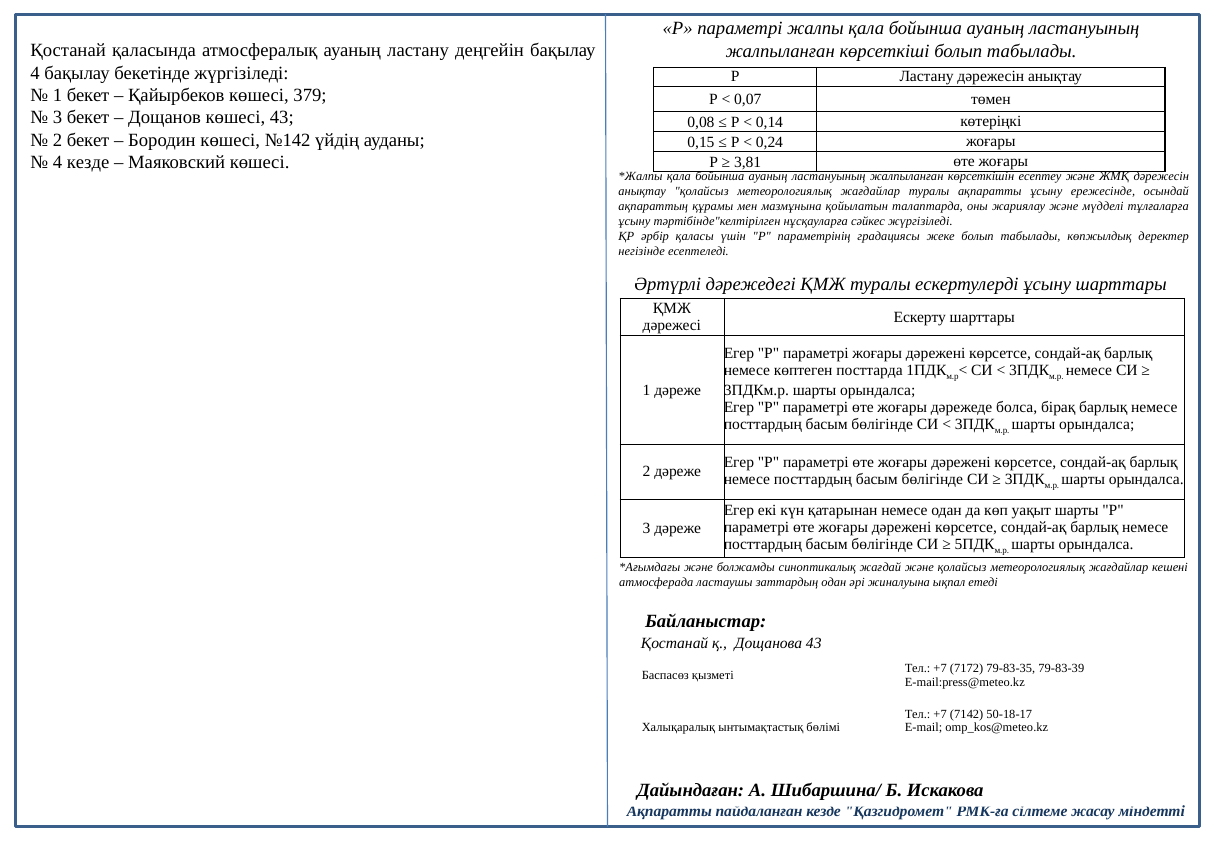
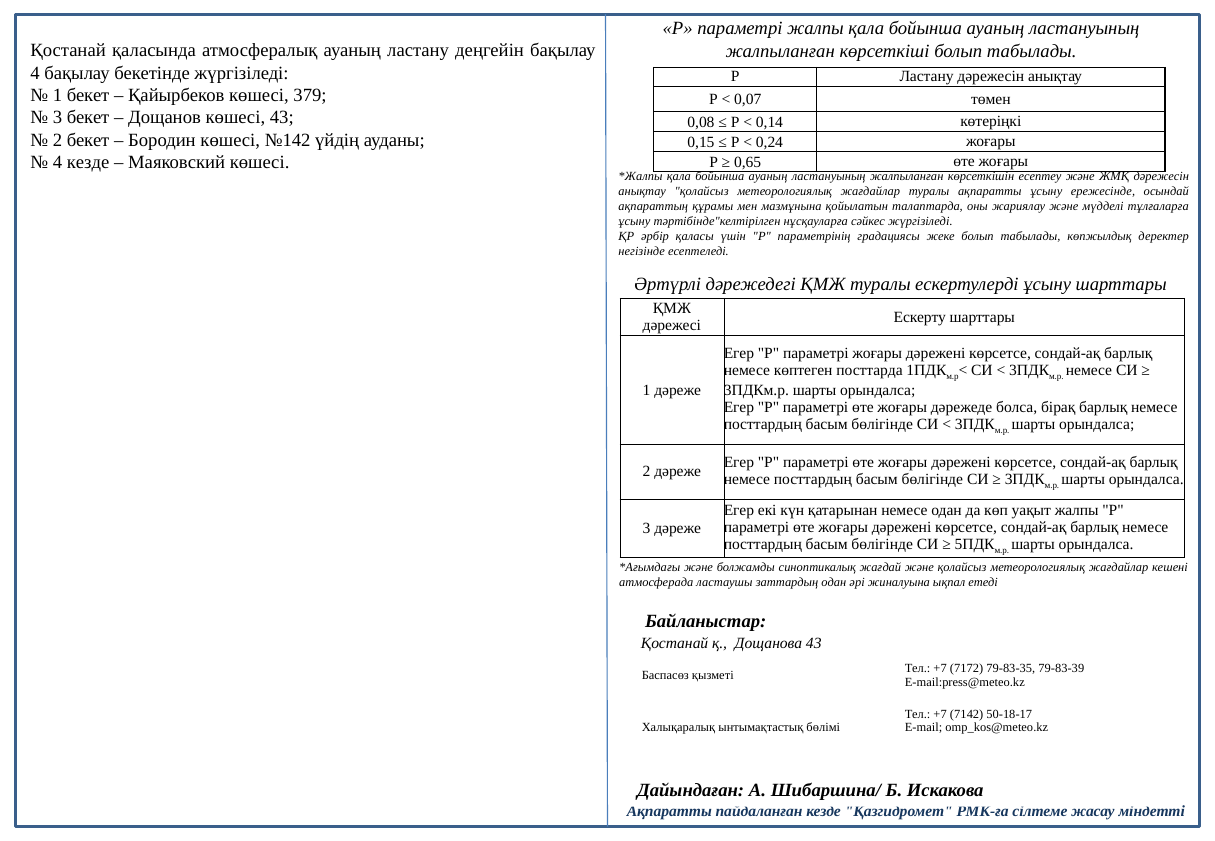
3,81: 3,81 -> 0,65 (748, 162)
уақыт шарты: шарты -> жалпы (1077, 510)
